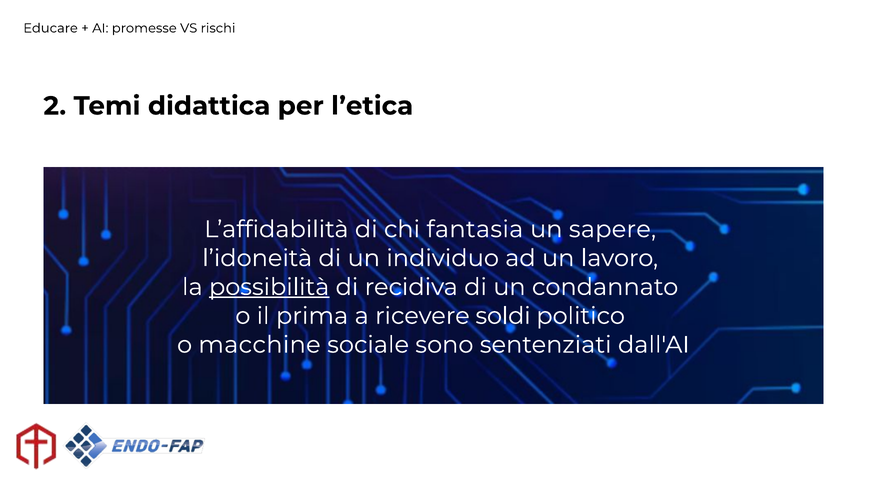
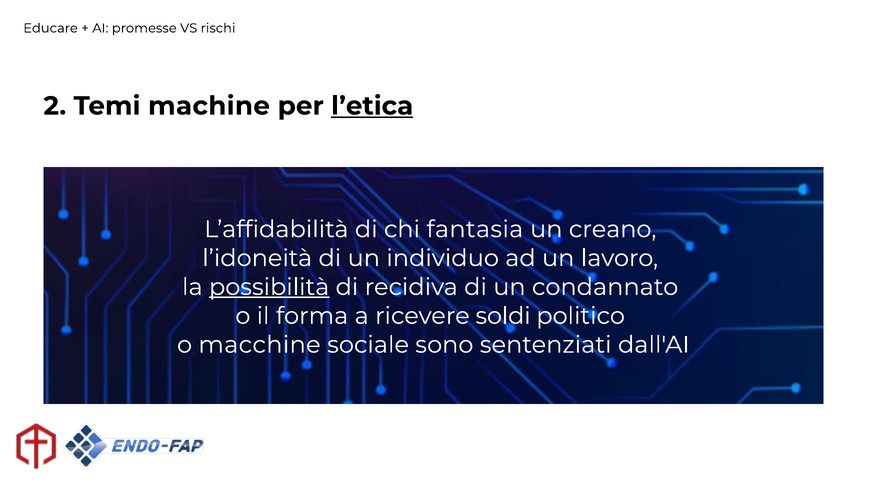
didattica: didattica -> machine (209, 106)
l’etica underline: none -> present (372, 106)
sapere: sapere -> creano (613, 229)
prima: prima -> forma (312, 316)
